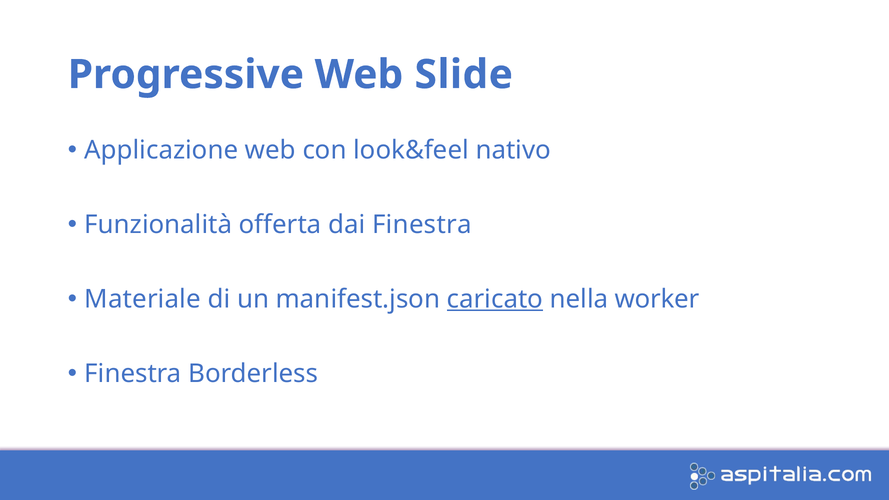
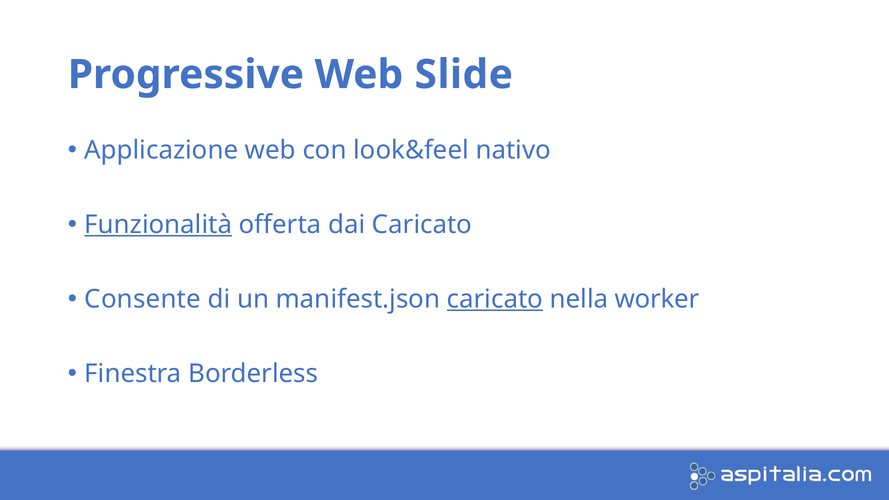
Funzionalità underline: none -> present (158, 225)
dai Finestra: Finestra -> Caricato (422, 225)
Materiale: Materiale -> Consente (143, 299)
